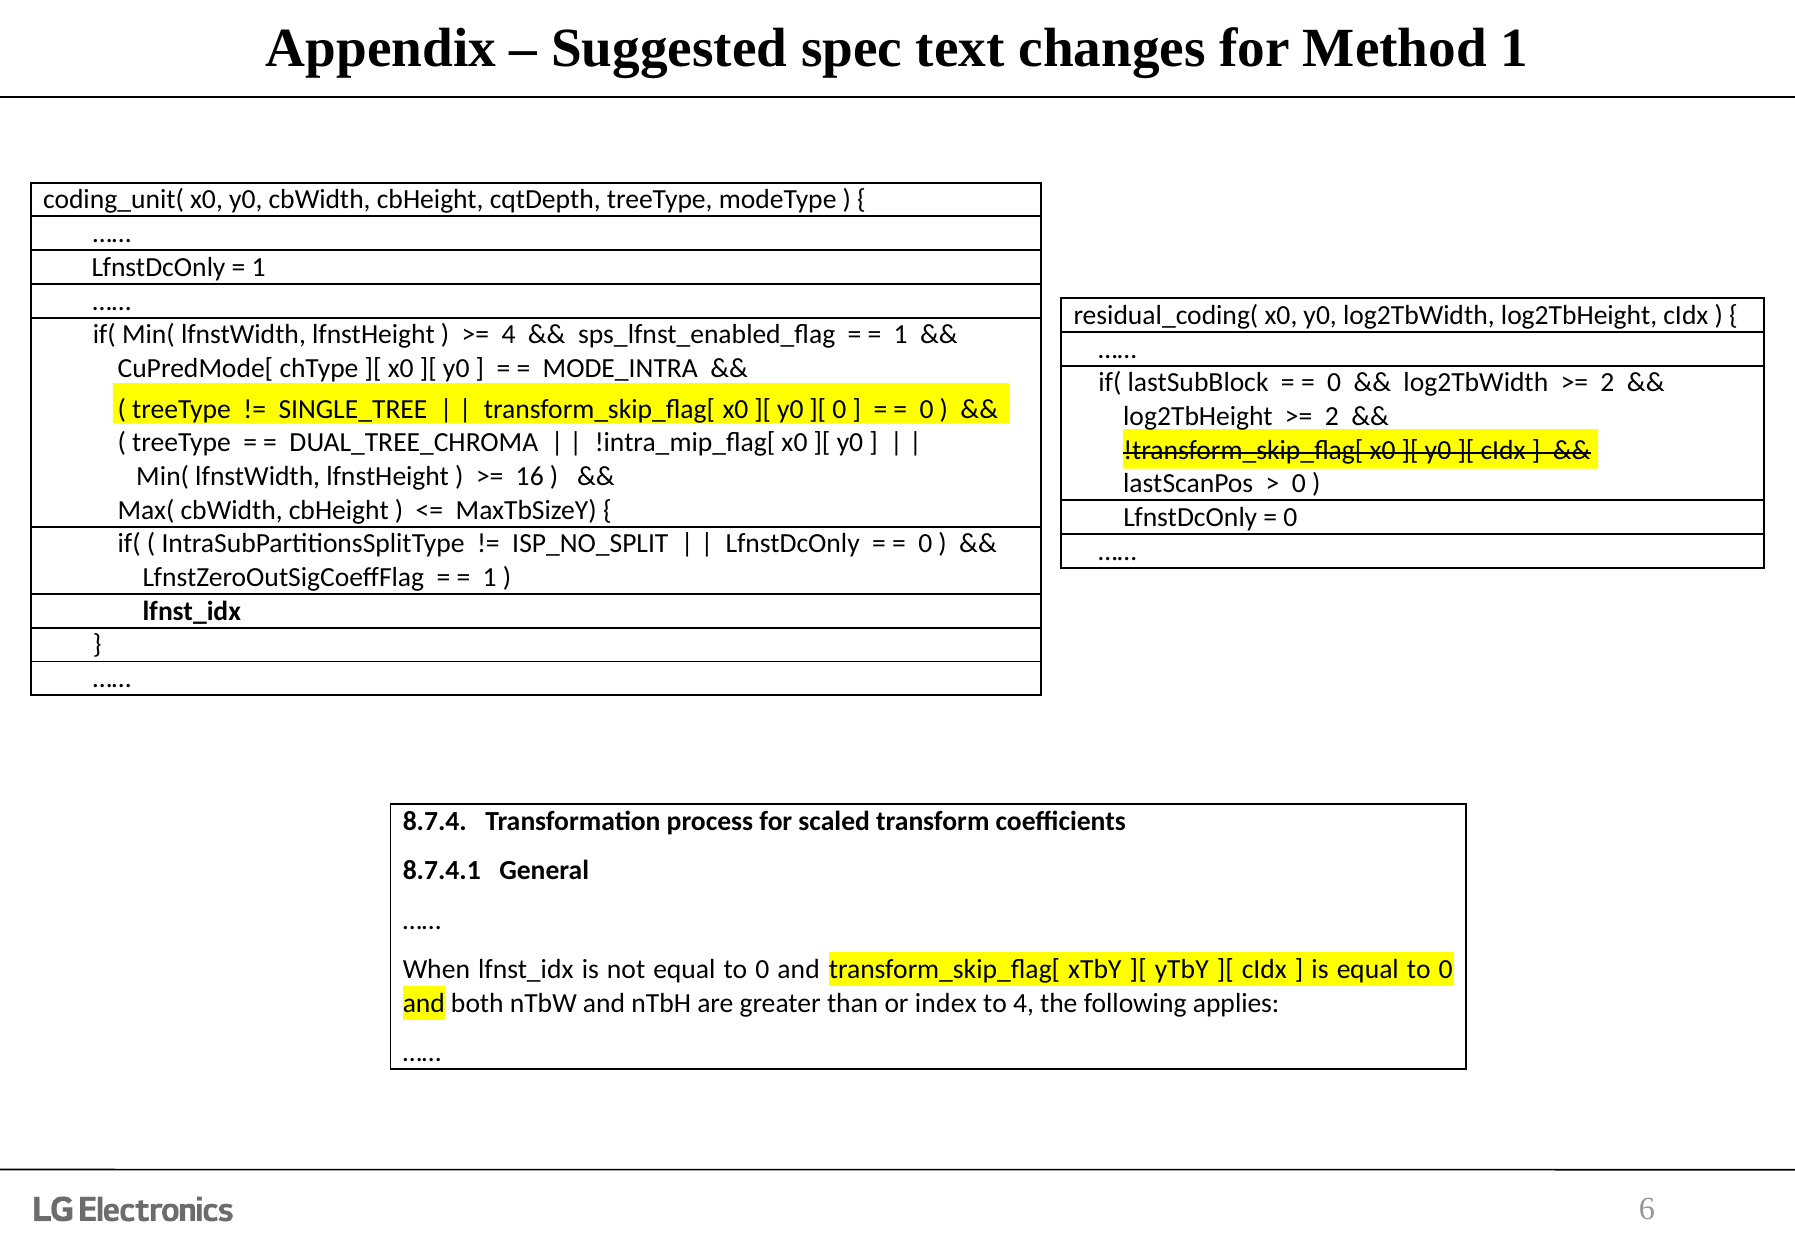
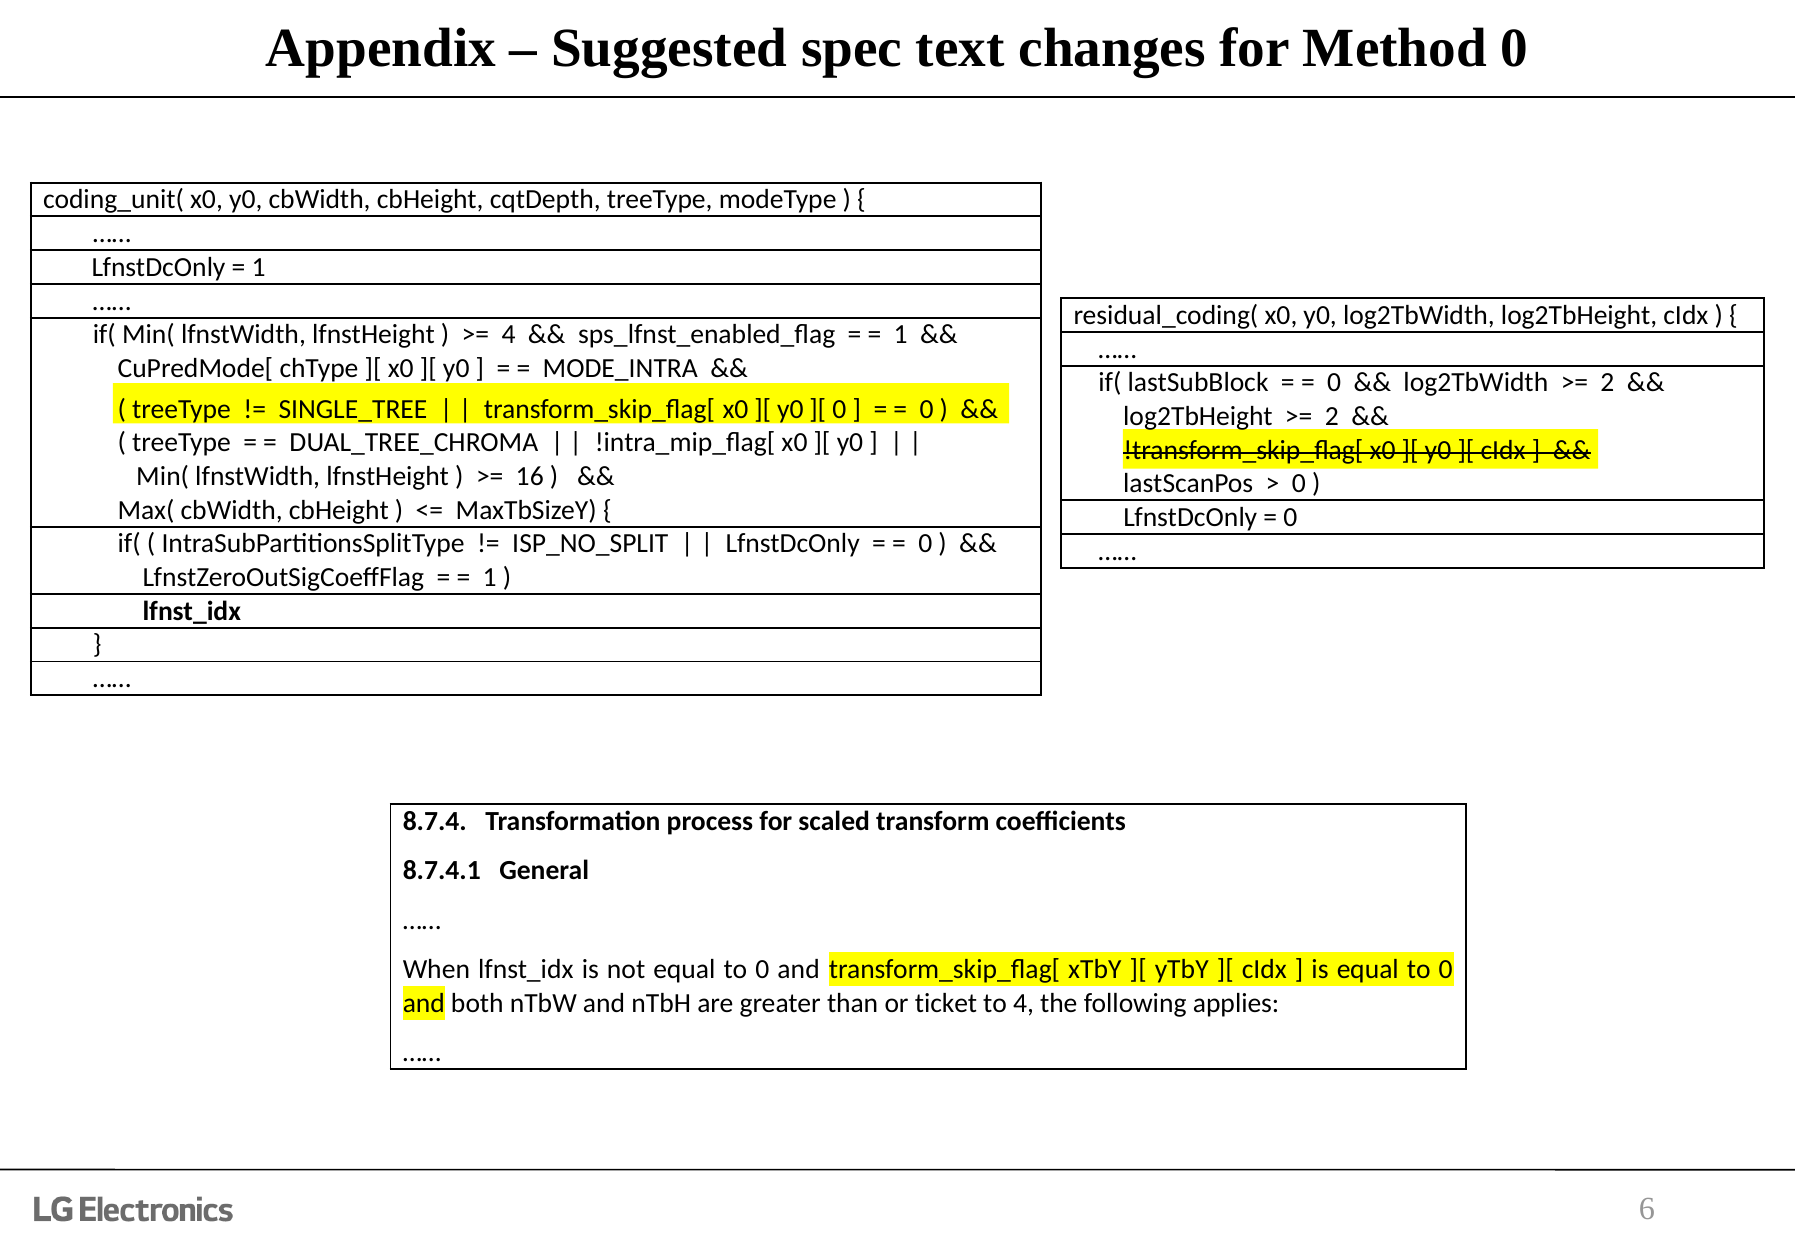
Method 1: 1 -> 0 (1515, 48)
index: index -> ticket (946, 1003)
